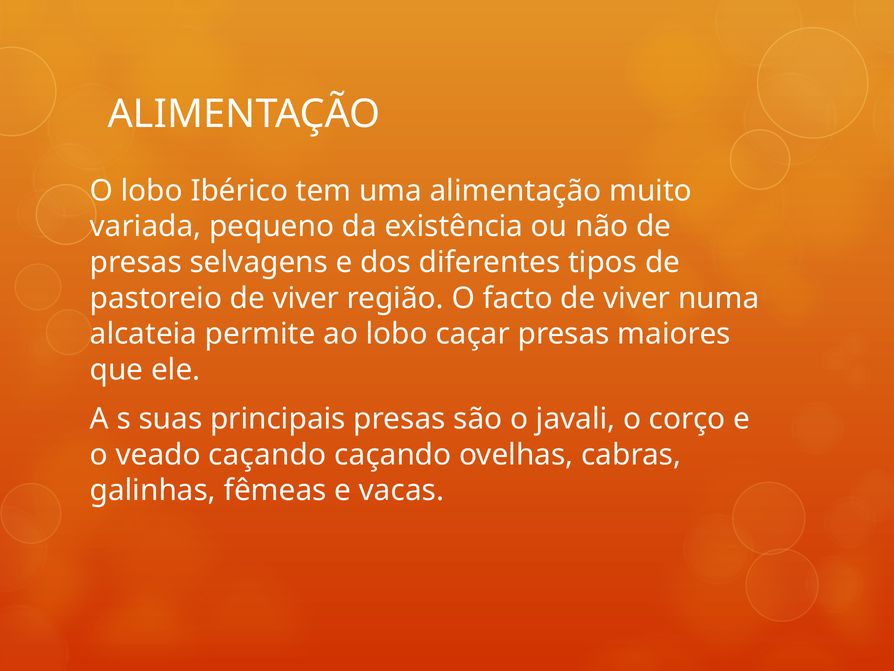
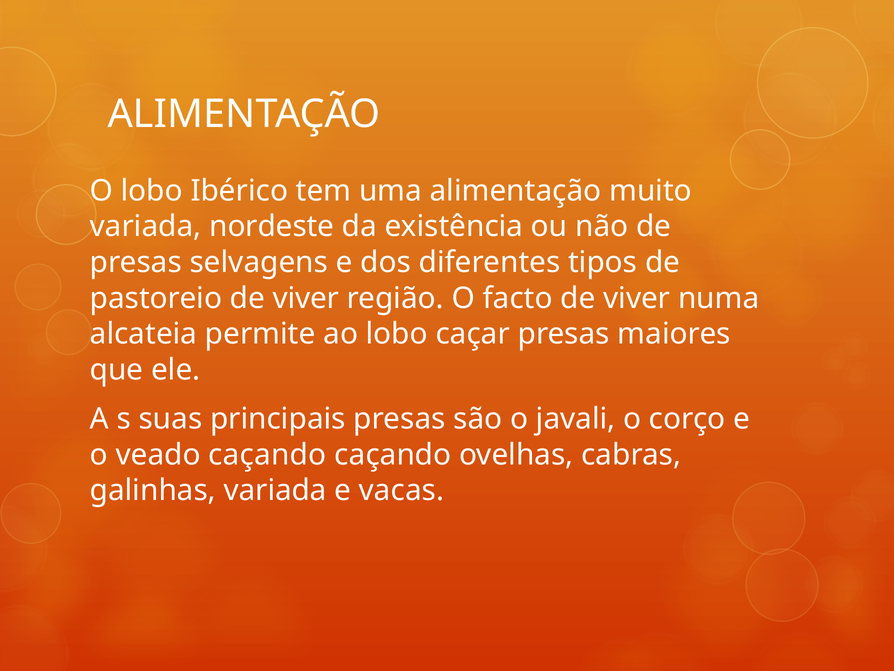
pequeno: pequeno -> nordeste (272, 226)
galinhas fêmeas: fêmeas -> variada (275, 490)
